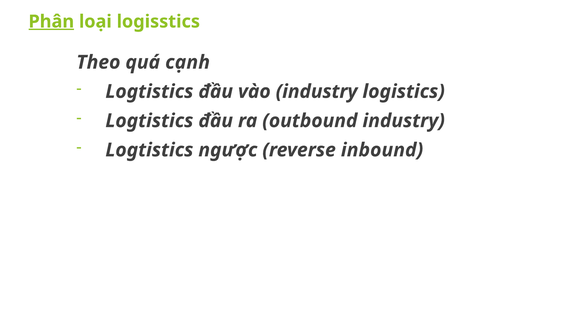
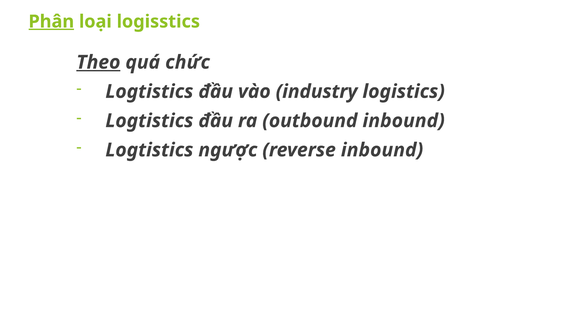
Theo underline: none -> present (98, 62)
cạnh: cạnh -> chức (188, 62)
outbound industry: industry -> inbound (404, 121)
